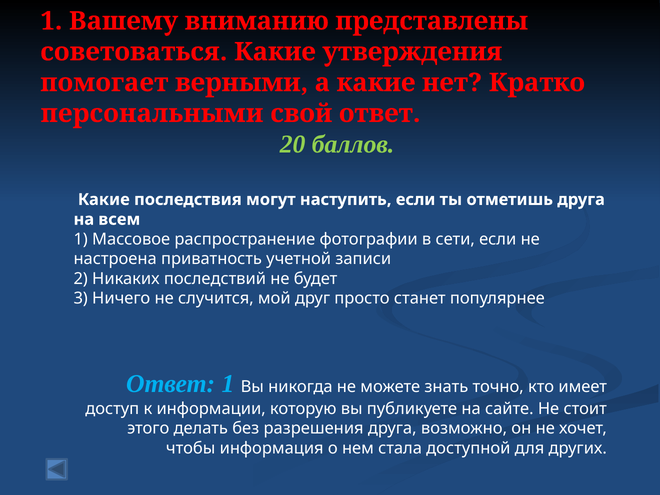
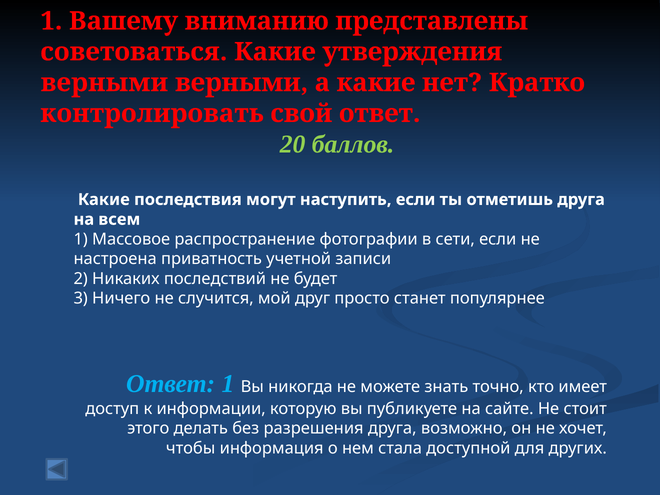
помогает: помогает -> верными (104, 83)
персональными: персональными -> контролировать (152, 113)
